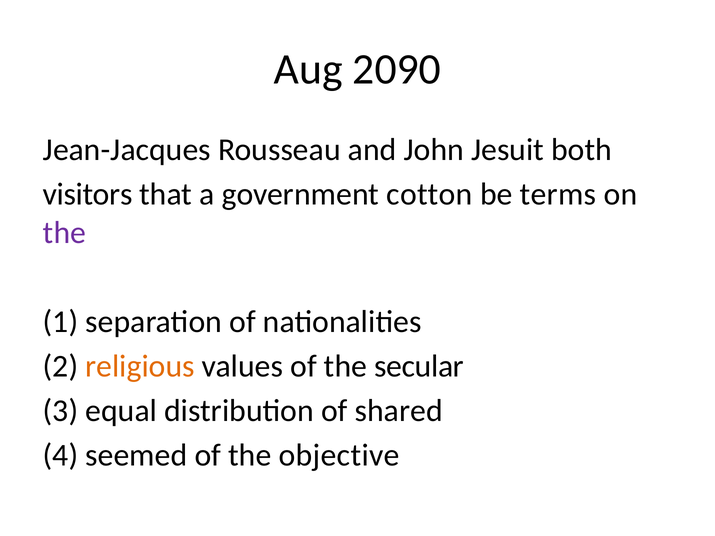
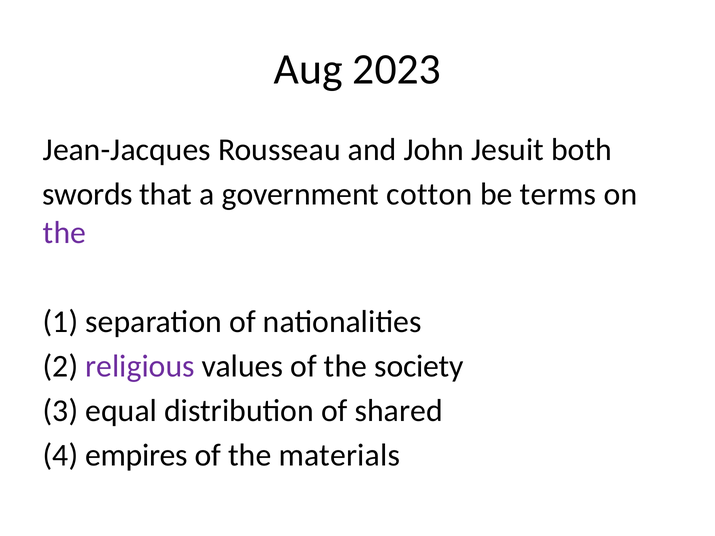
2090: 2090 -> 2023 (397, 69)
visitors: visitors -> swords (88, 195)
religious colour: orange -> purple (140, 366)
secular: secular -> society (419, 366)
seemed: seemed -> empires (136, 455)
objective: objective -> materials (339, 455)
